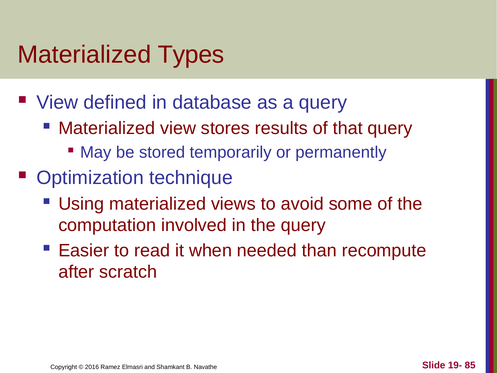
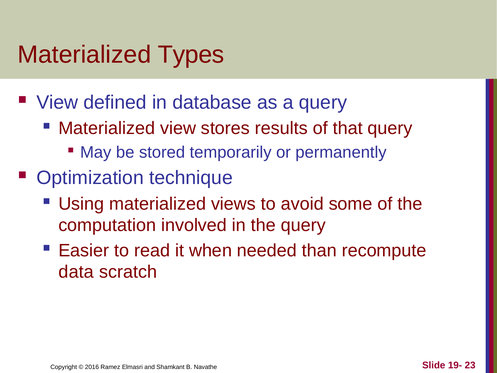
after: after -> data (76, 272)
85: 85 -> 23 (470, 365)
